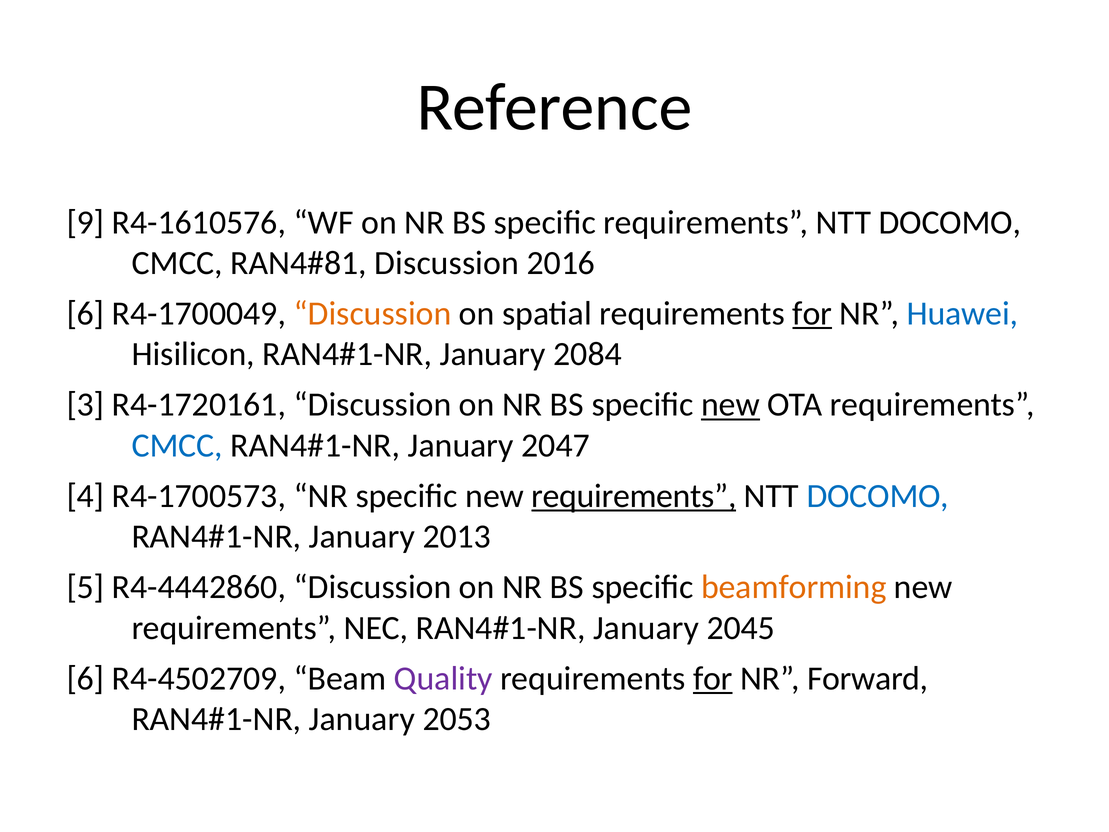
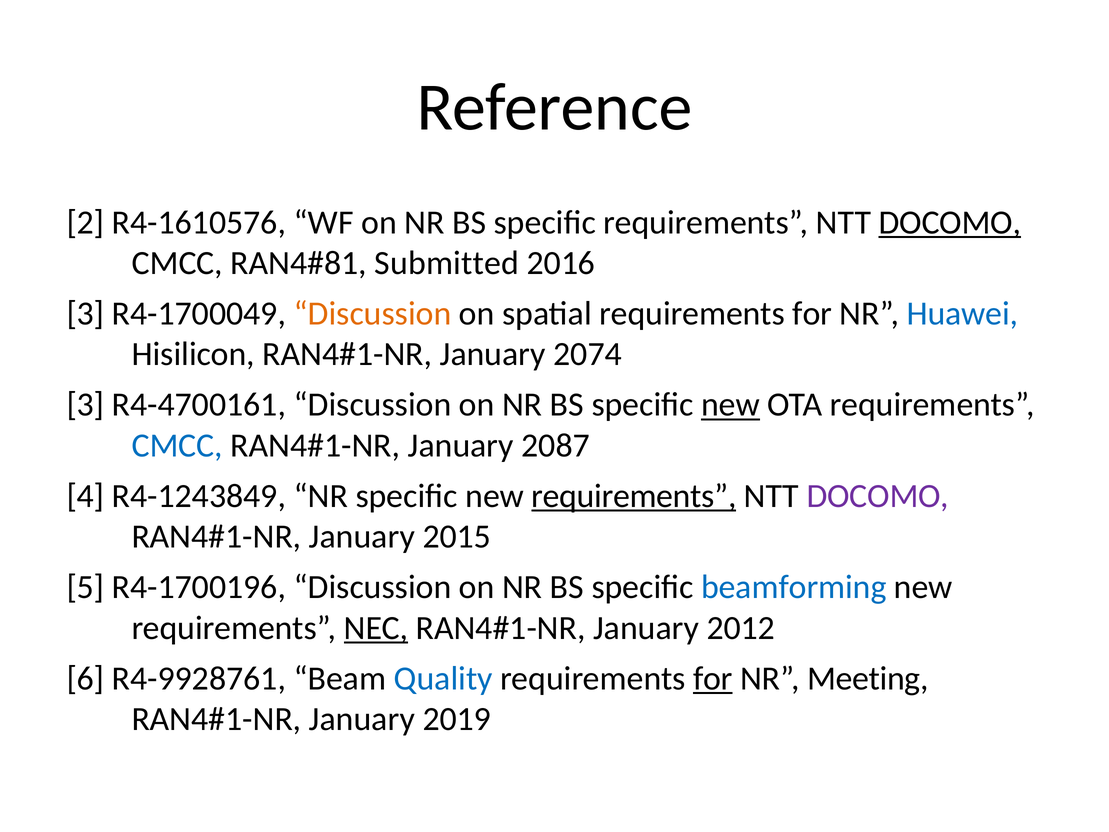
9: 9 -> 2 (85, 222)
DOCOMO underline: none -> present (950, 222)
Discussion: Discussion -> Submitted (447, 263)
6: 6 -> 3 (85, 313)
for underline: present -> none (812, 313)
2084: 2084 -> 2074 (588, 354)
R4-1720161: R4-1720161 -> R4-4700161 (199, 405)
2047: 2047 -> 2087 (556, 445)
R4-1700573: R4-1700573 -> R4-1243849 (199, 496)
DOCOMO colour: blue -> purple (878, 496)
2013: 2013 -> 2015 (457, 536)
R4-4442860: R4-4442860 -> R4-1700196 (199, 587)
beamforming colour: orange -> blue (794, 587)
NEC underline: none -> present (376, 628)
2045: 2045 -> 2012 (741, 628)
R4-4502709: R4-4502709 -> R4-9928761 (199, 678)
Quality colour: purple -> blue (443, 678)
Forward: Forward -> Meeting (868, 678)
2053: 2053 -> 2019 (457, 719)
